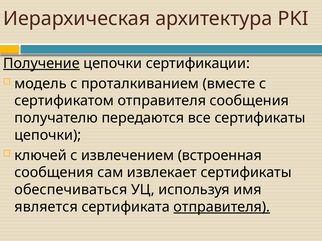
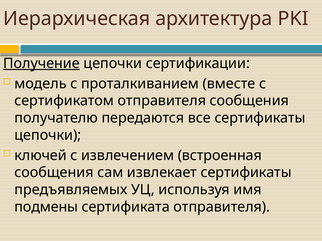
обеспечиваться: обеспечиваться -> предъявляемых (71, 190)
является: является -> подмены (46, 207)
отправителя underline: present -> none (222, 207)
